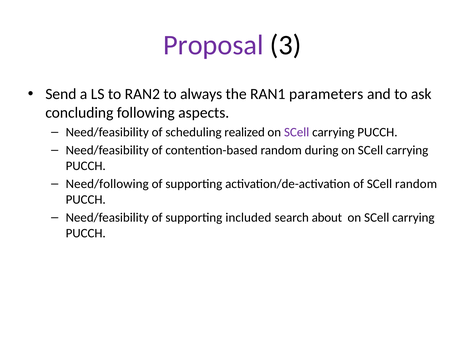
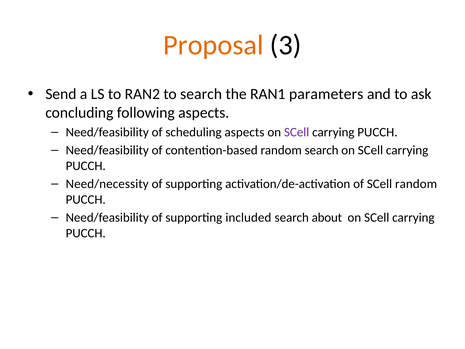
Proposal colour: purple -> orange (213, 45)
to always: always -> search (201, 94)
scheduling realized: realized -> aspects (244, 132)
random during: during -> search (322, 150)
Need/following: Need/following -> Need/necessity (107, 184)
